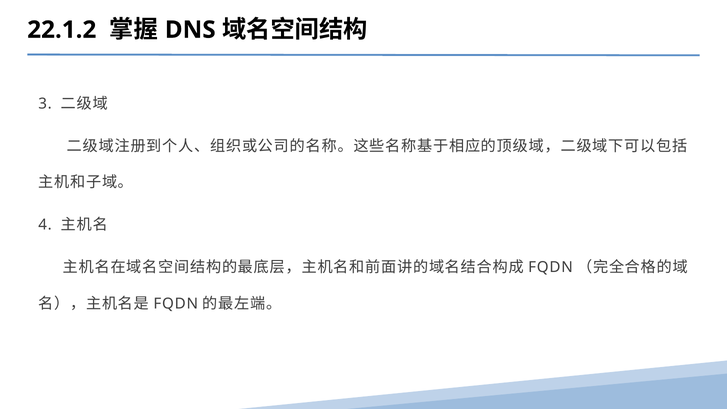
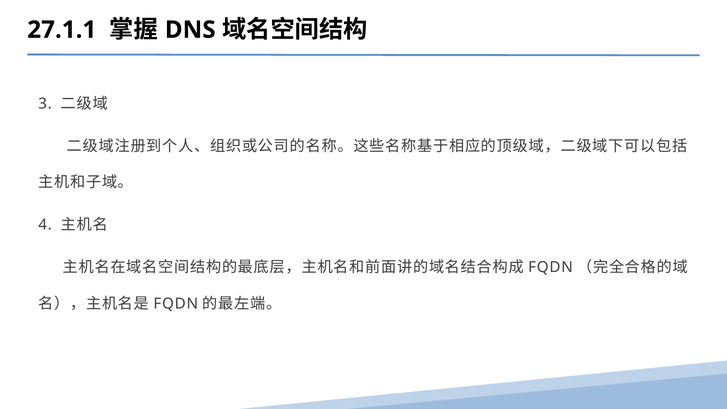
22.1.2: 22.1.2 -> 27.1.1 (62, 30)
